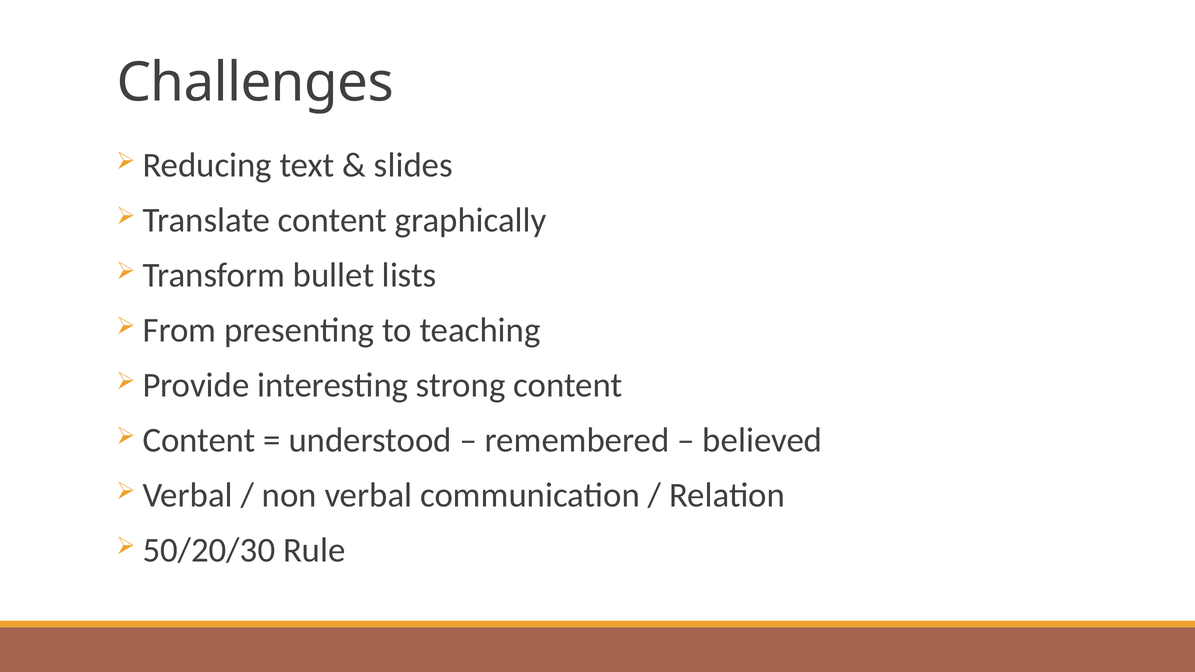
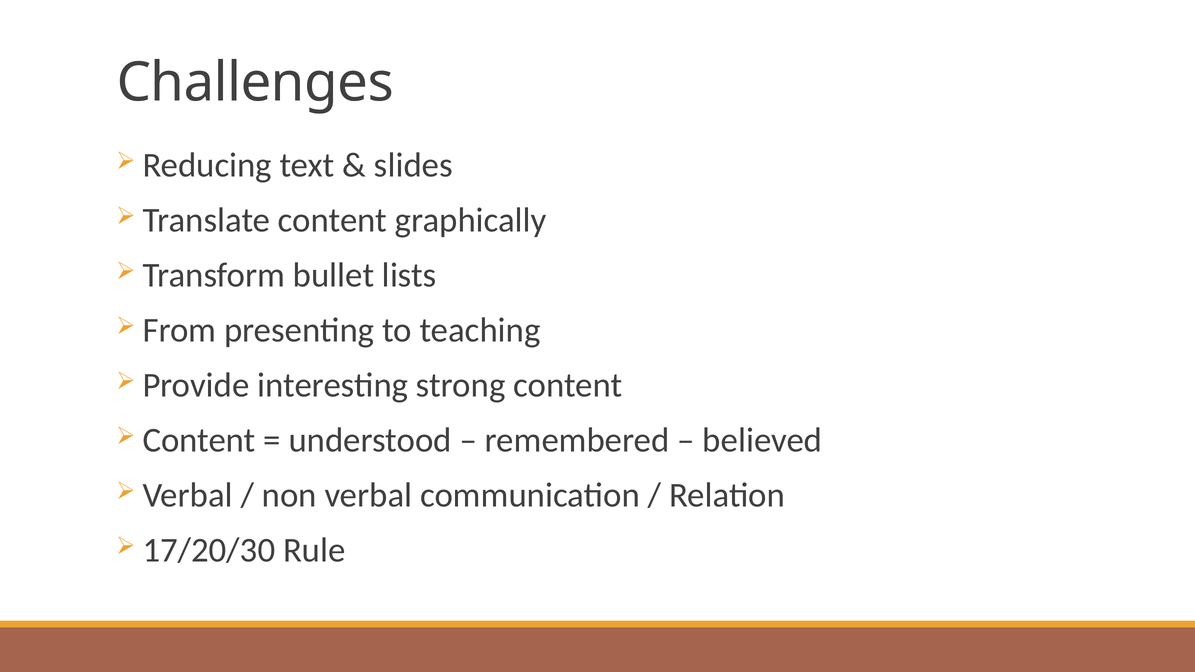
50/20/30: 50/20/30 -> 17/20/30 (209, 551)
